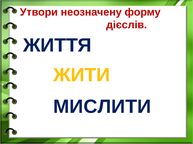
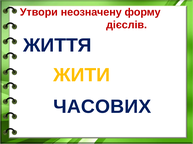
МИСЛИТИ: МИСЛИТИ -> ЧАСОВИХ (102, 107)
